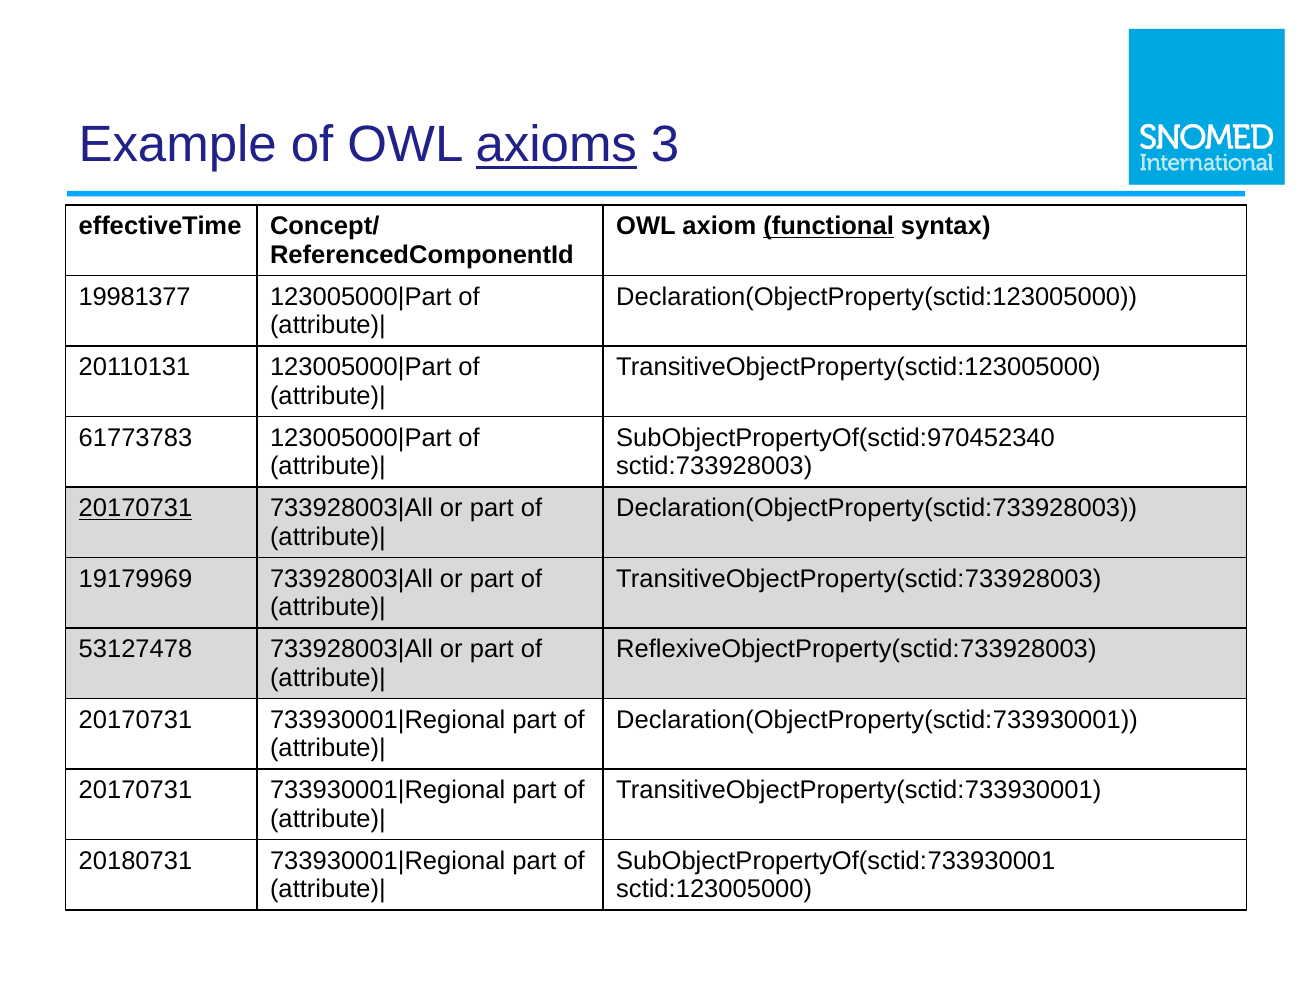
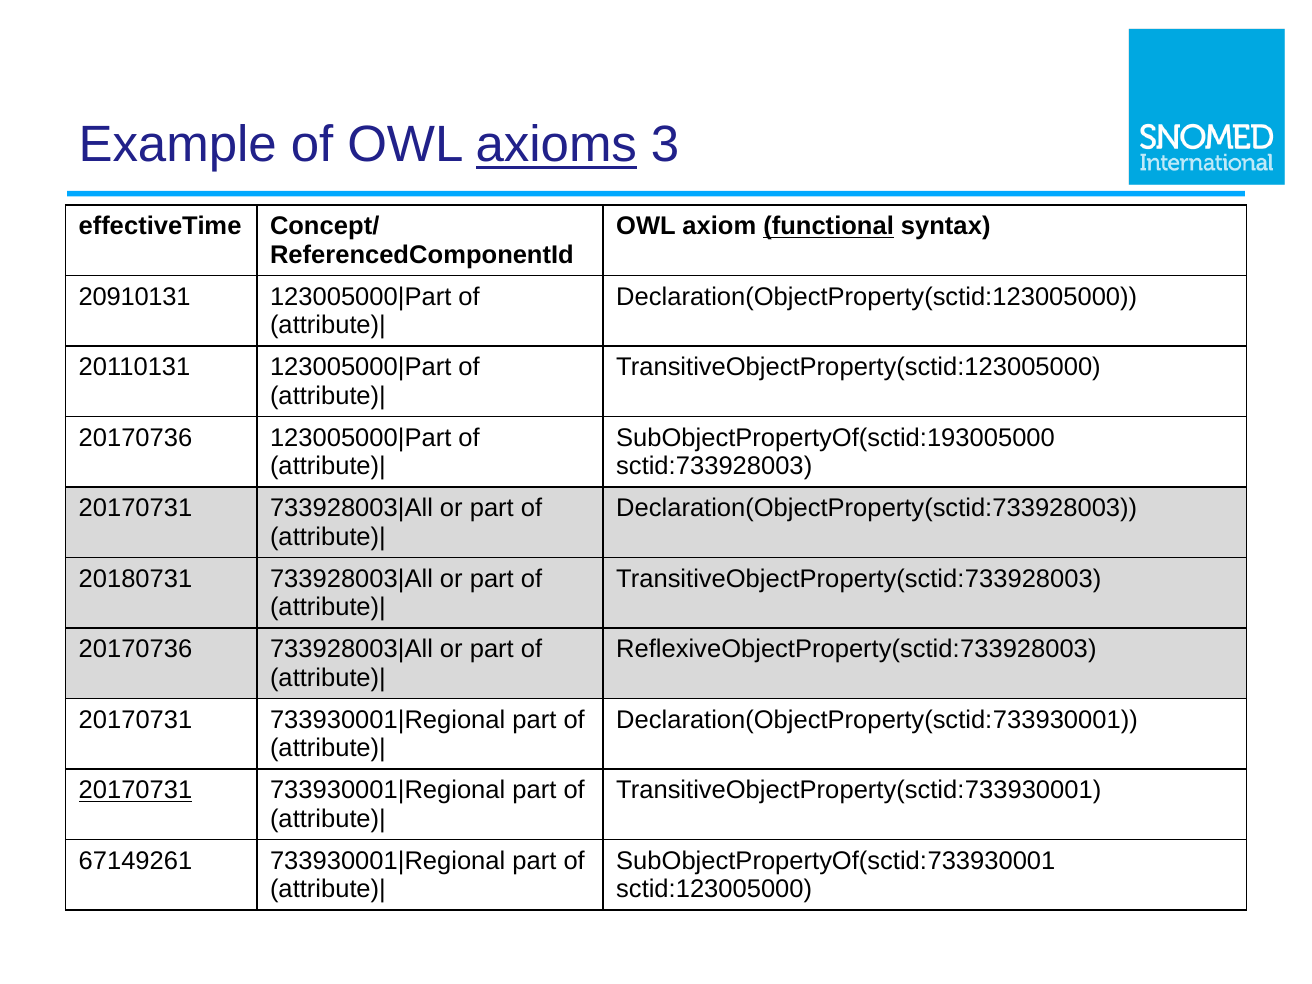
19981377: 19981377 -> 20910131 (135, 297)
61773783: 61773783 -> 20170736 (135, 438)
SubObjectPropertyOf(sctid:970452340: SubObjectPropertyOf(sctid:970452340 -> SubObjectPropertyOf(sctid:193005000 (836, 438)
20170731 underline: present -> none (135, 508)
19179969: 19179969 -> 20180731 (135, 579)
53127478: 53127478 -> 20170736 (135, 649)
20170731 underline: none -> present (135, 790)
20180731: 20180731 -> 67149261 (135, 861)
